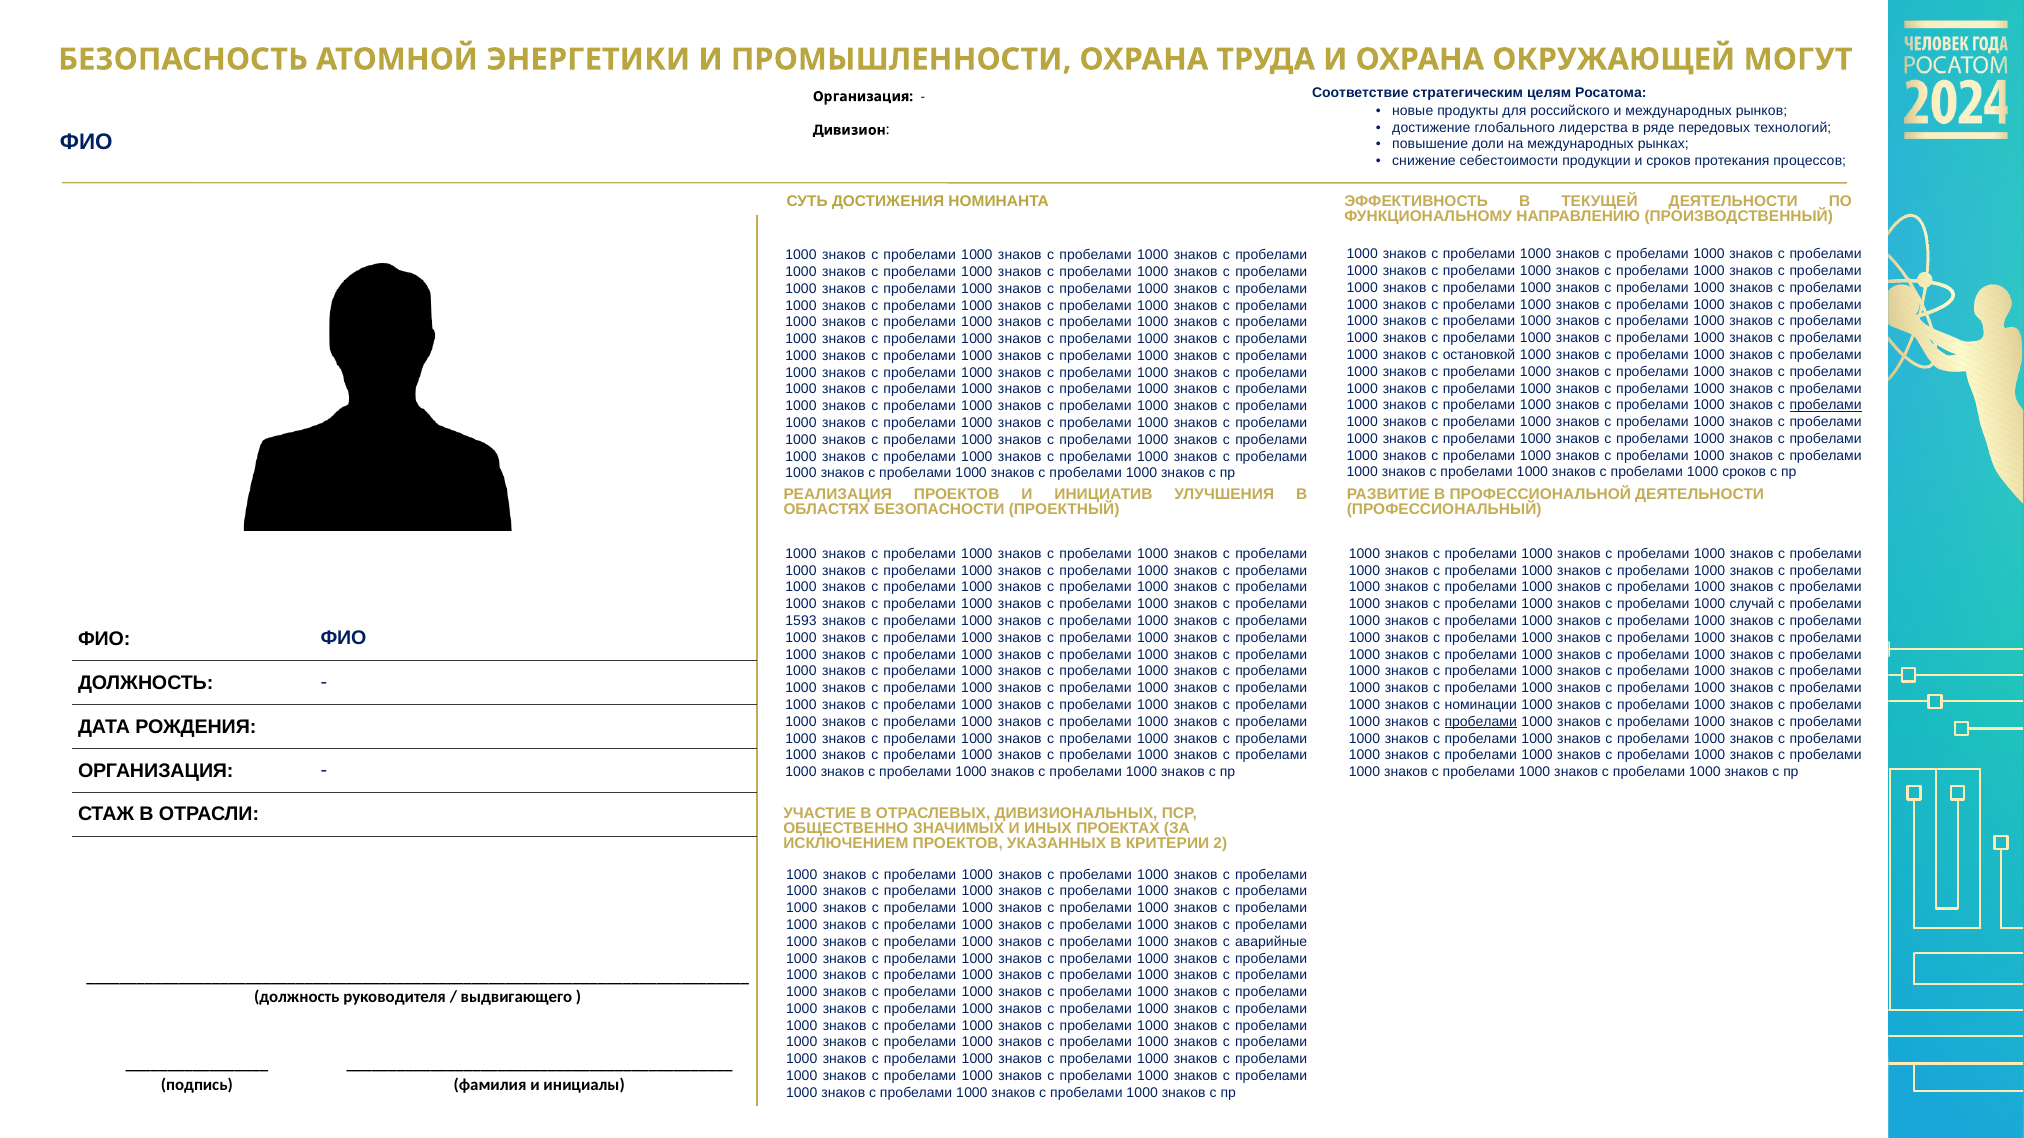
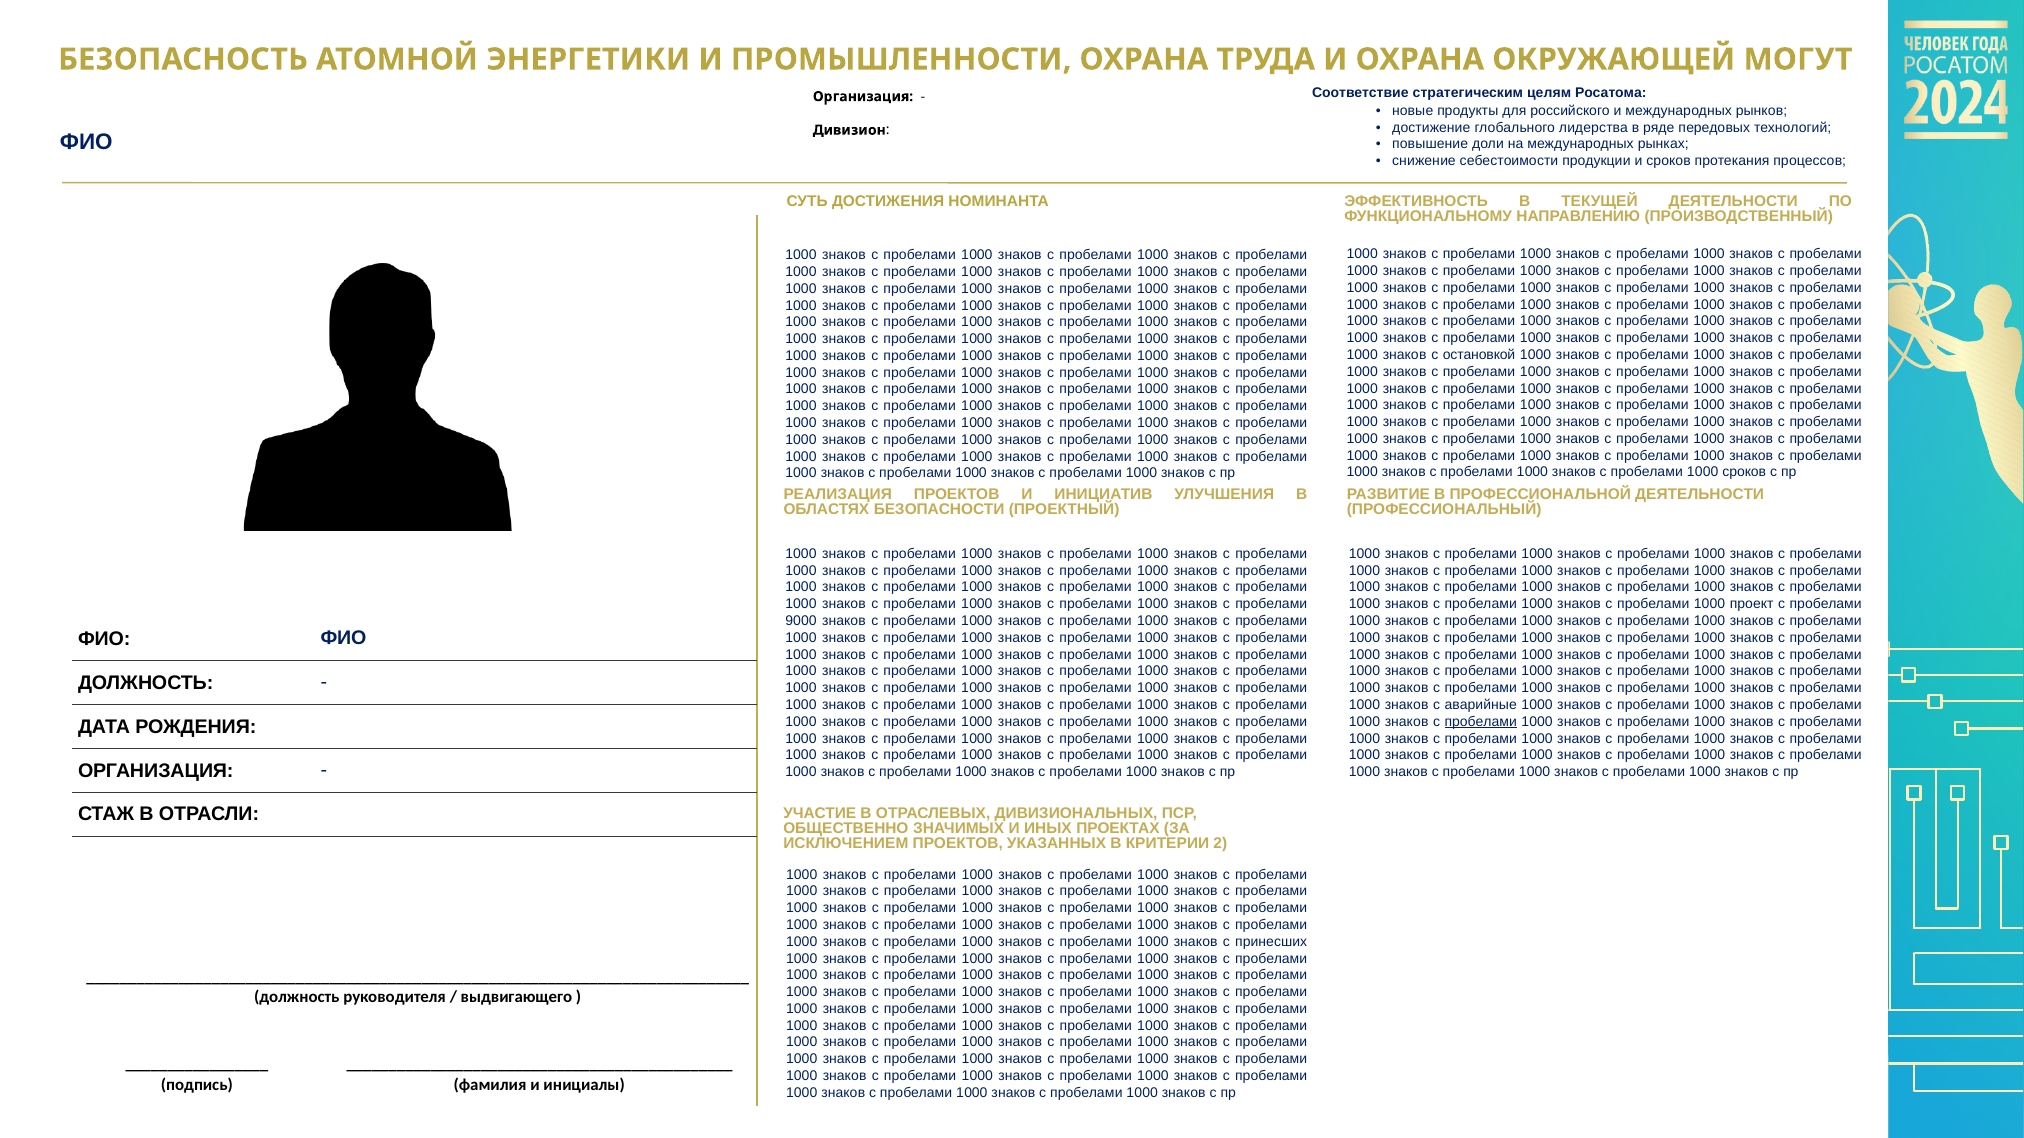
пробелами underline: present -> none (1826, 405)
случай: случай -> проект (1752, 604)
1593: 1593 -> 9000 (801, 621)
номинации: номинации -> аварийные (1481, 705)
аварийные: аварийные -> принесших (1271, 942)
